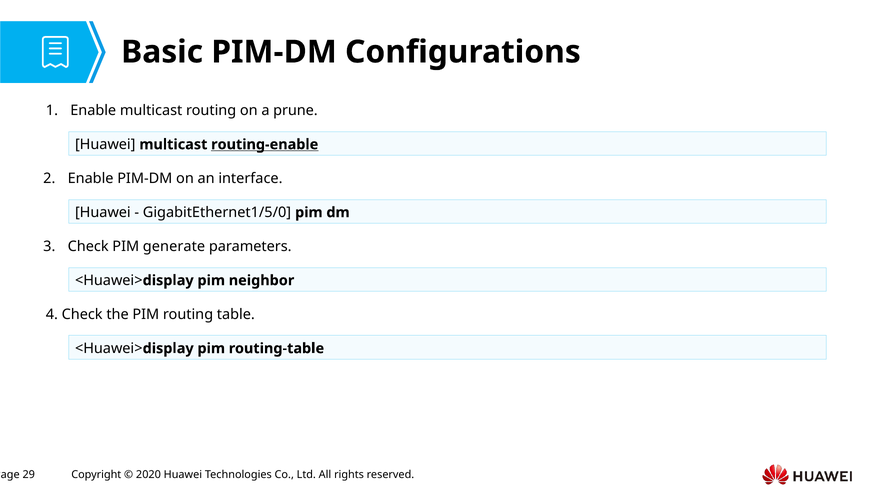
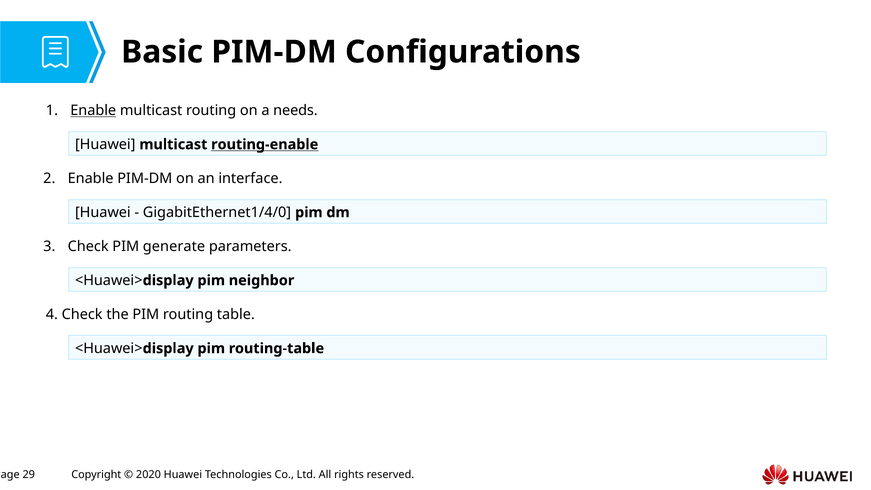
Enable underline: none -> present (93, 110)
prune: prune -> needs (295, 110)
GigabitEthernet1/5/0: GigabitEthernet1/5/0 -> GigabitEthernet1/4/0 (217, 212)
